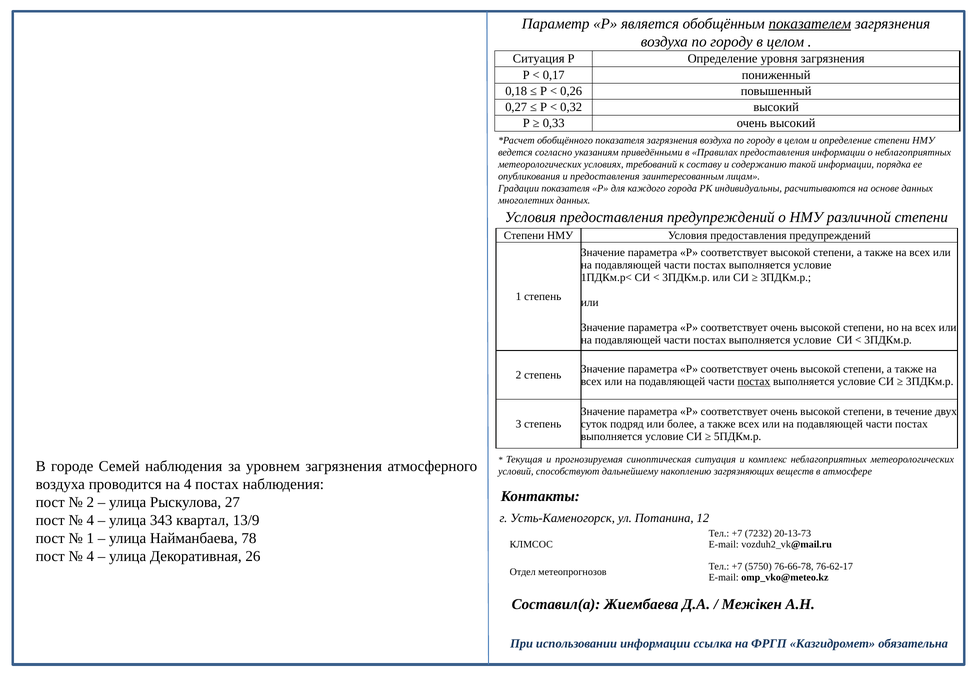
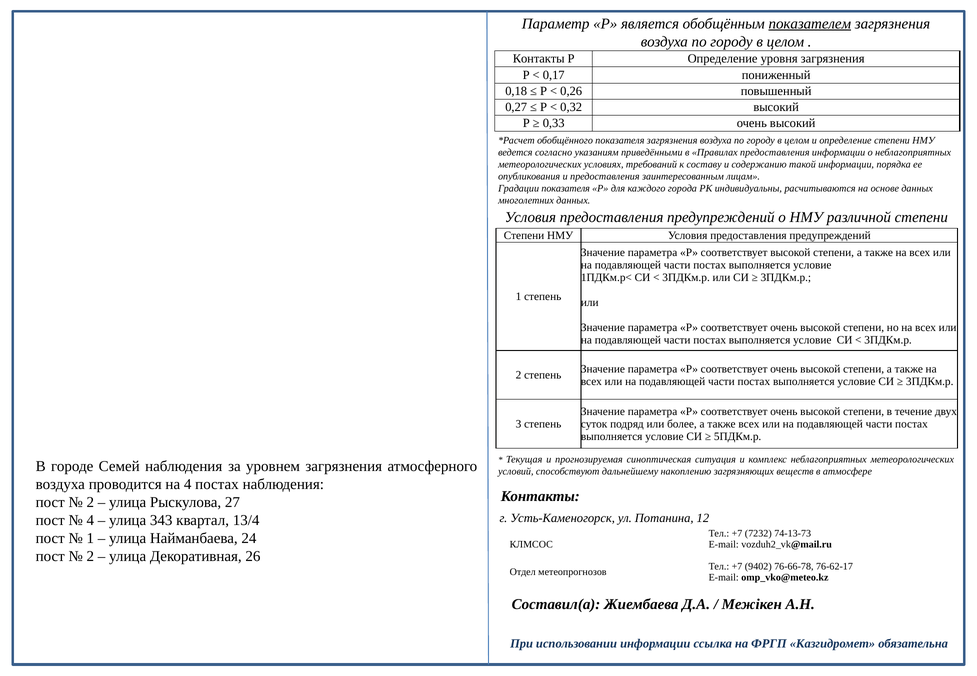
Ситуация: Ситуация -> Контакты (539, 59)
постах underline: present -> none (754, 382)
13/9: 13/9 -> 13/4 (246, 521)
20-13-73: 20-13-73 -> 74-13-73 (793, 534)
78: 78 -> 24 (249, 539)
4: 4 -> 2 (90, 557)
5750: 5750 -> 9402 (758, 567)
